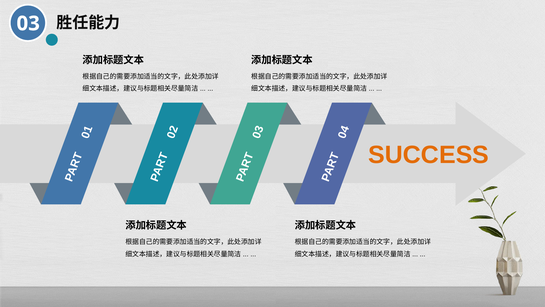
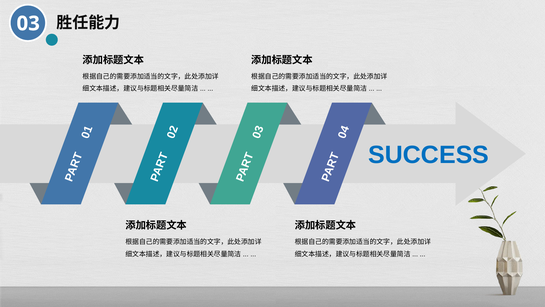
SUCCESS colour: orange -> blue (429, 155)
